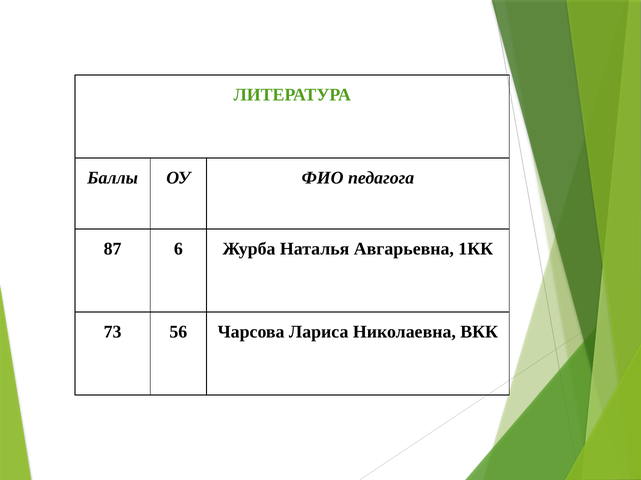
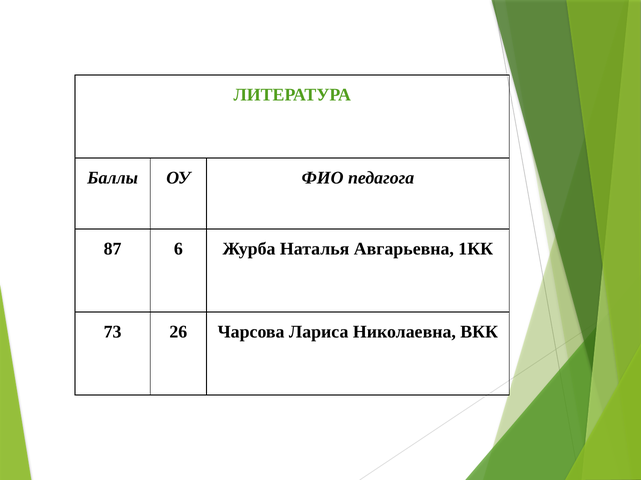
56: 56 -> 26 (178, 332)
